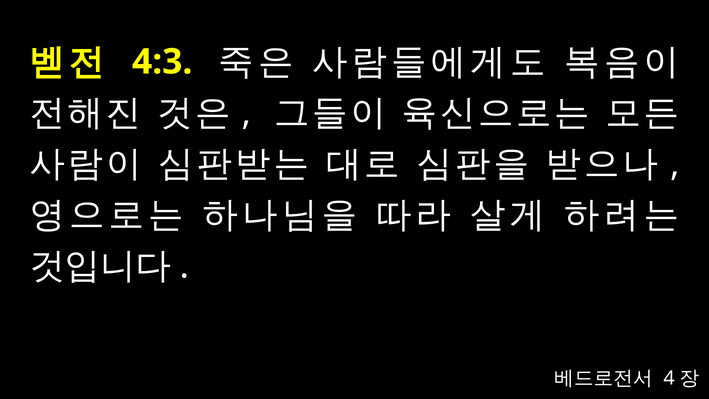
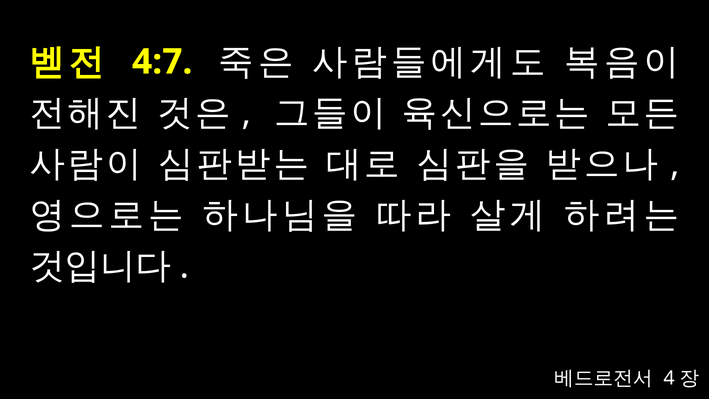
4:3: 4:3 -> 4:7 (162, 62)
